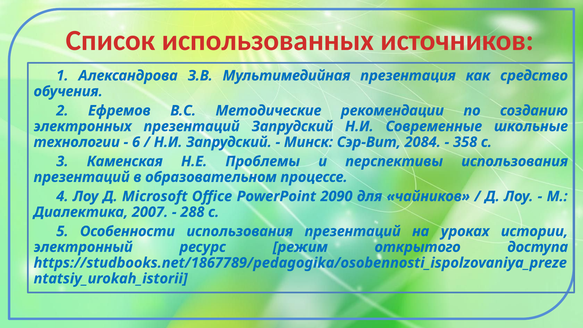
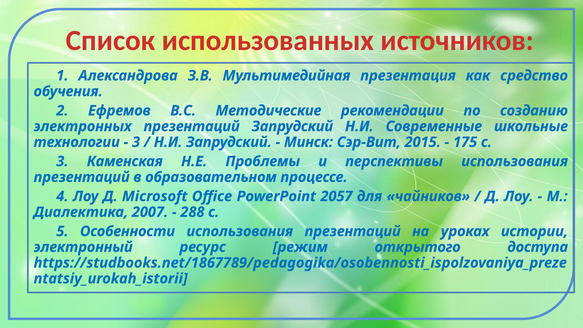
6: 6 -> 3 (136, 142)
2084: 2084 -> 2015 (423, 142)
358: 358 -> 175 (465, 142)
2090: 2090 -> 2057 (336, 196)
